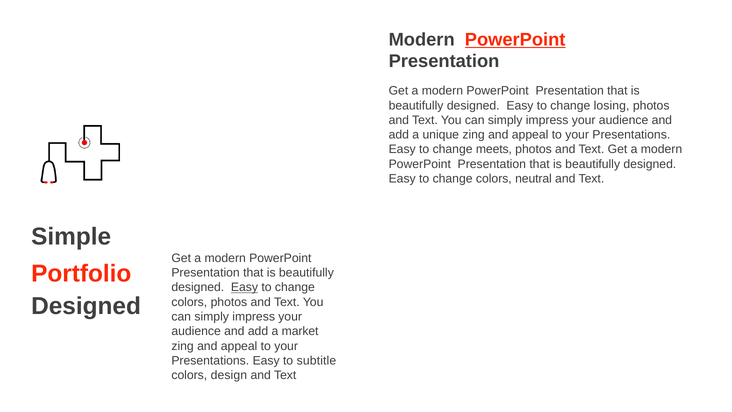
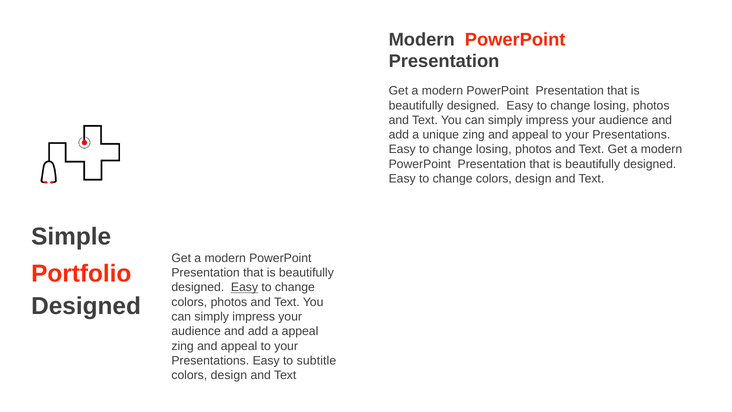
PowerPoint underline: present -> none (515, 39)
meets: meets -> losing (494, 149)
change colors neutral: neutral -> design (533, 179)
a market: market -> appeal (300, 331)
